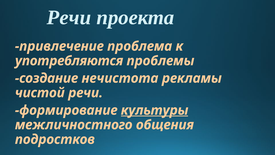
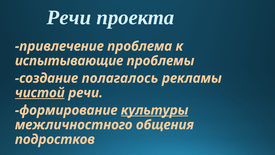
употребляются: употребляются -> испытывающие (69, 61)
нечистота: нечистота -> полагалось (120, 78)
чистой underline: none -> present (40, 93)
